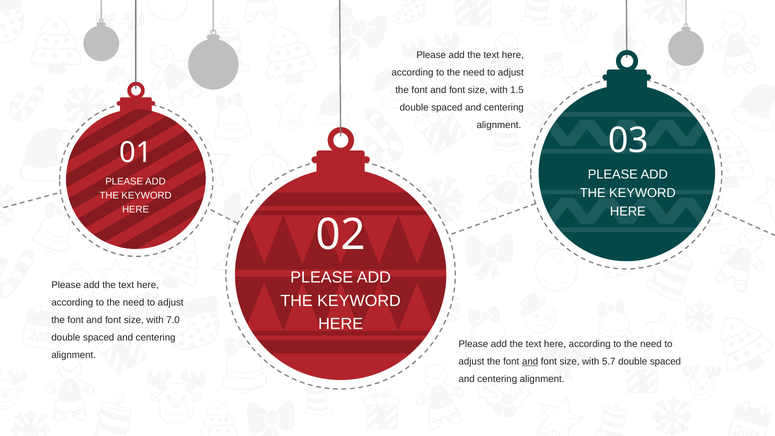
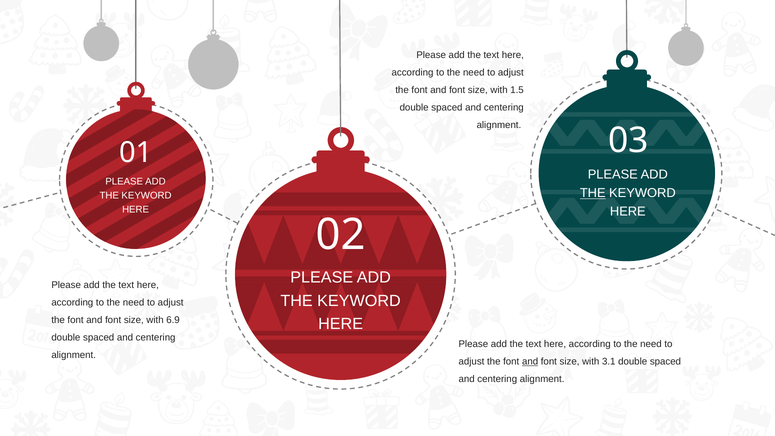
THE underline: none -> present (593, 193)
7.0: 7.0 -> 6.9 (173, 320)
5.7: 5.7 -> 3.1 (609, 361)
